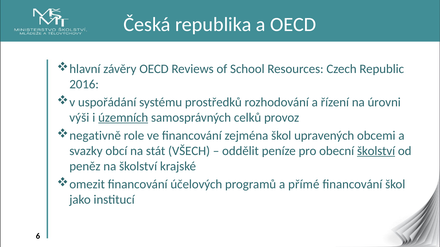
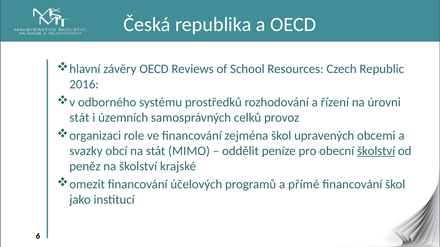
uspořádání: uspořádání -> odborného (107, 102)
výši: výši -> stát (79, 118)
územních underline: present -> none (123, 118)
negativně: negativně -> organizaci (95, 136)
VŠECH: VŠECH -> MIMO (189, 151)
